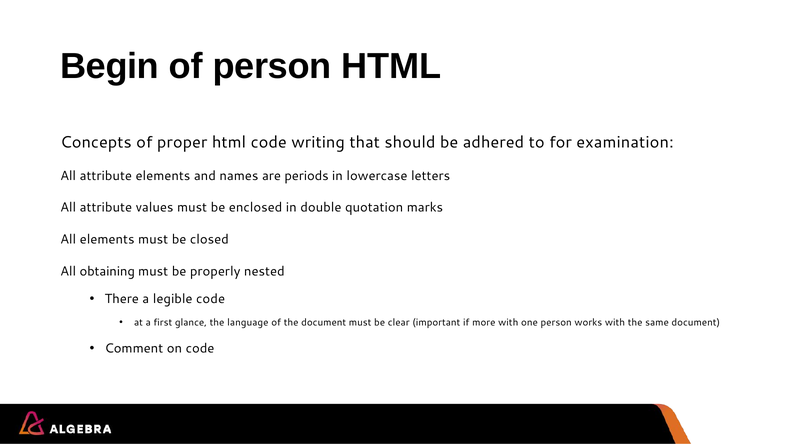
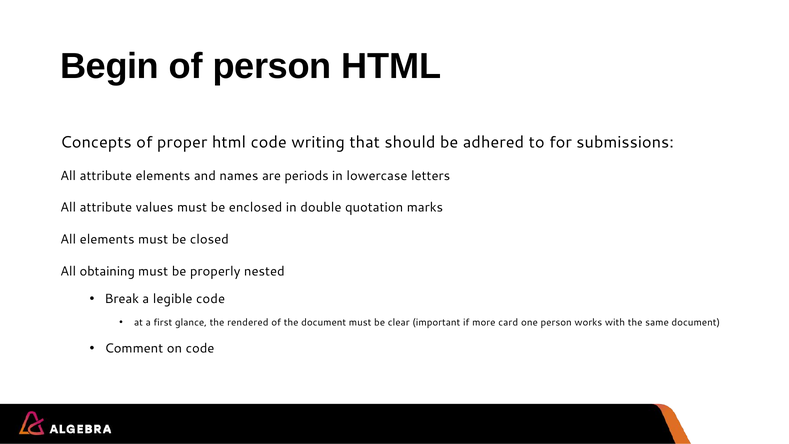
examination: examination -> submissions (625, 142)
There: There -> Break (122, 299)
language: language -> rendered (248, 322)
more with: with -> card (508, 322)
